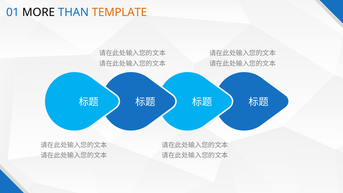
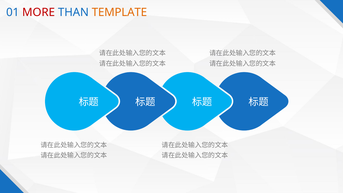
MORE colour: black -> red (39, 12)
